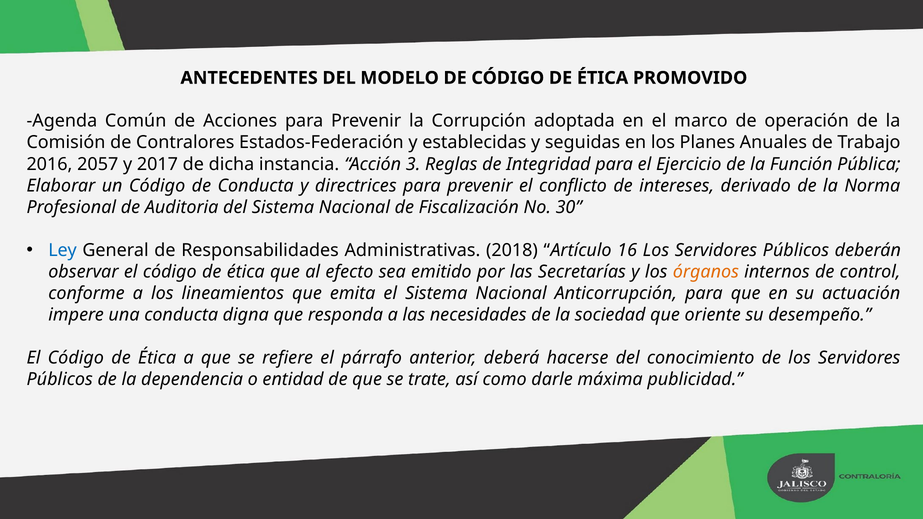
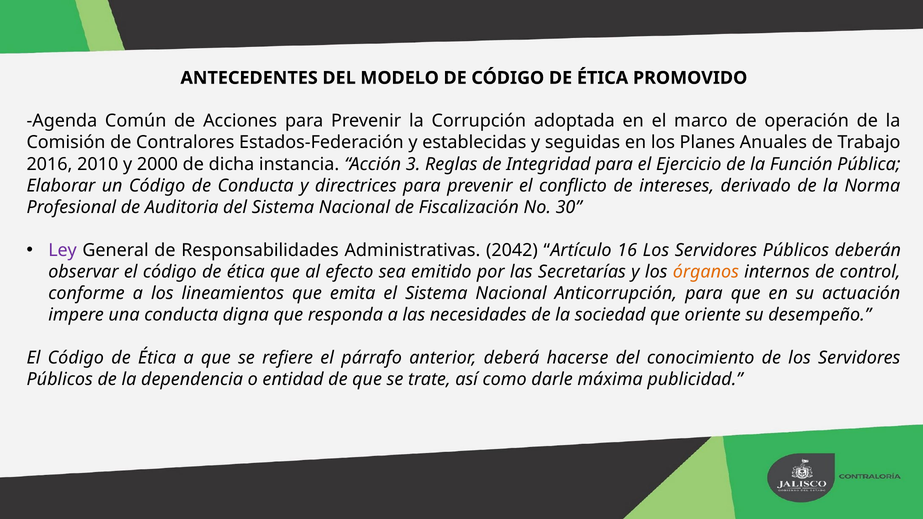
2057: 2057 -> 2010 (98, 164)
2017: 2017 -> 2000 (157, 164)
Ley colour: blue -> purple (63, 250)
2018: 2018 -> 2042 (512, 250)
